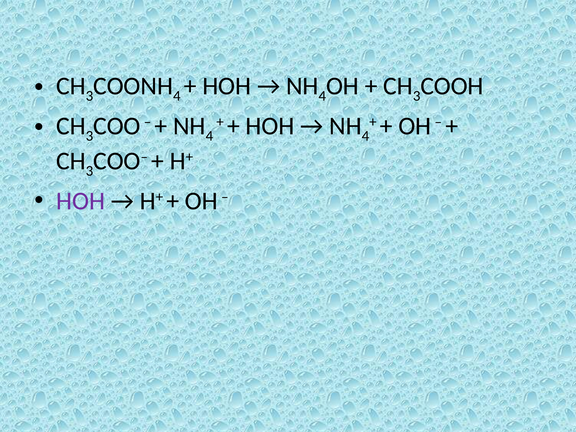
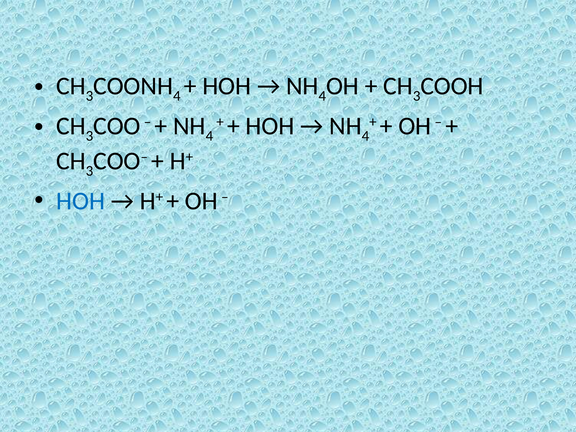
HOH colour: purple -> blue (81, 201)
